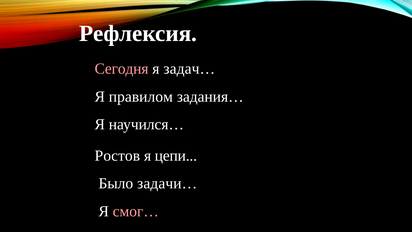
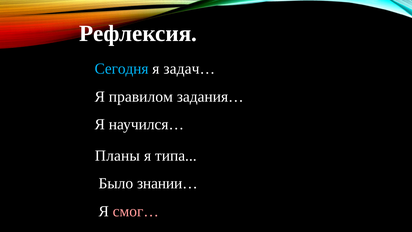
Сегодня colour: pink -> light blue (122, 69)
Ростов: Ростов -> Планы (117, 156)
цепи: цепи -> типа (176, 156)
задачи…: задачи… -> знании… (167, 183)
